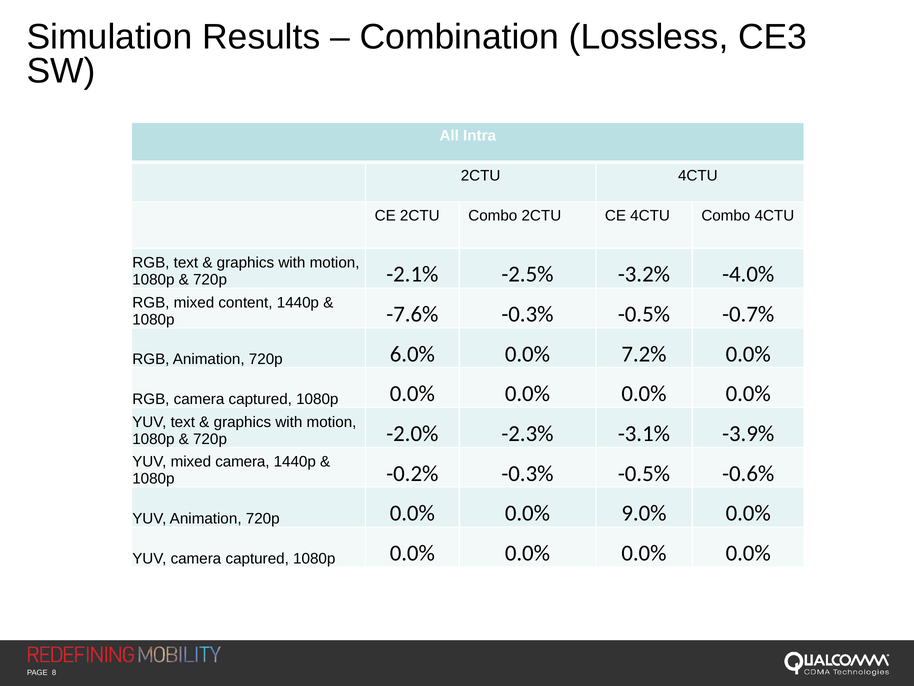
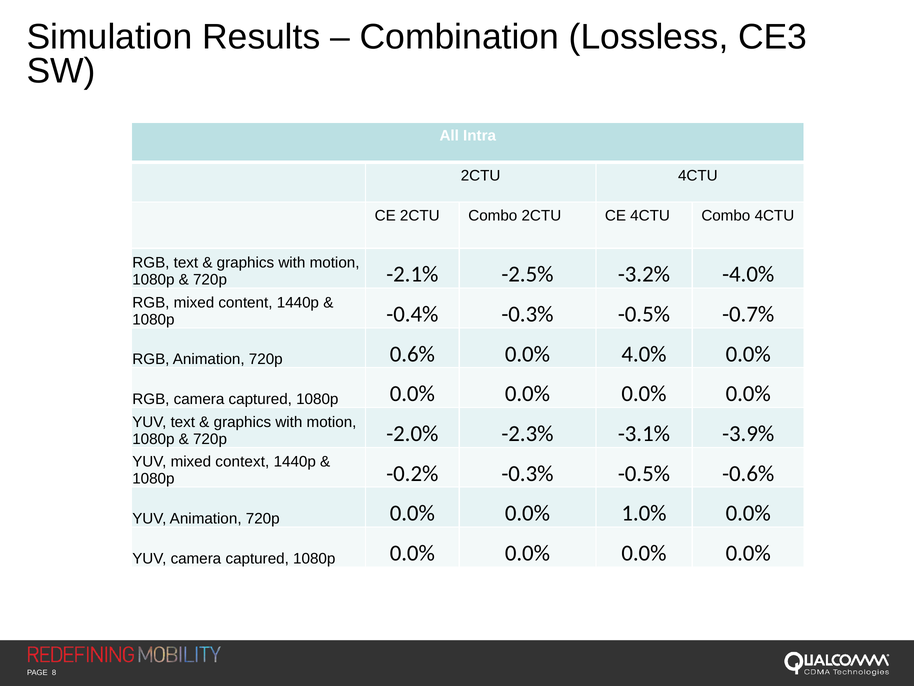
-7.6%: -7.6% -> -0.4% (412, 314)
6.0%: 6.0% -> 0.6% (412, 354)
7.2%: 7.2% -> 4.0% (644, 354)
mixed camera: camera -> context (242, 462)
9.0%: 9.0% -> 1.0% (644, 513)
